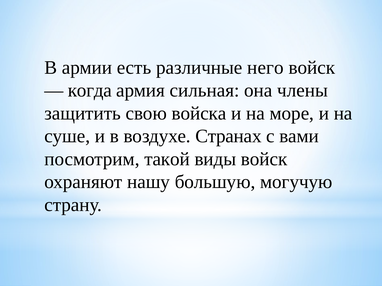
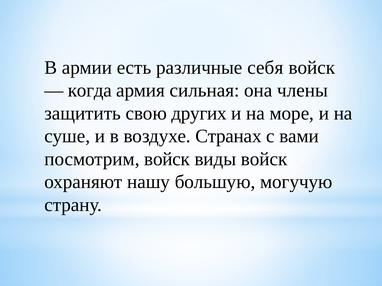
него: него -> себя (265, 68)
войска: войска -> других (199, 114)
посмотрим такой: такой -> войск (167, 159)
